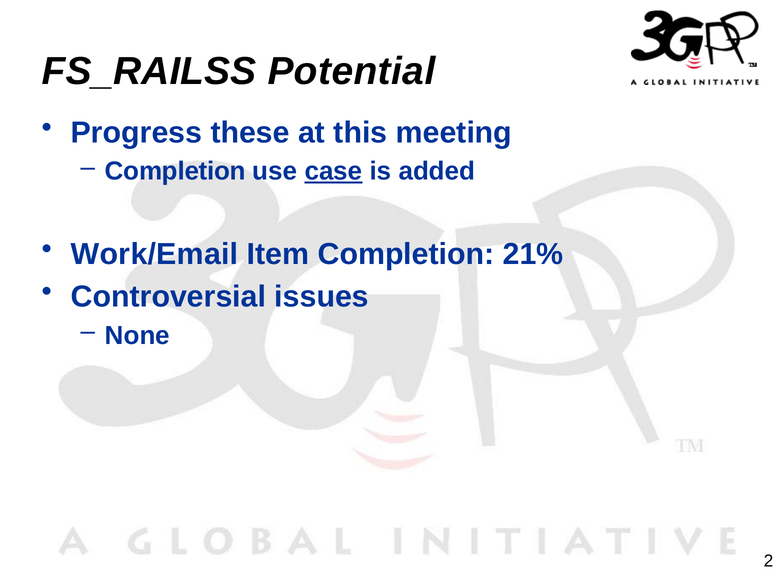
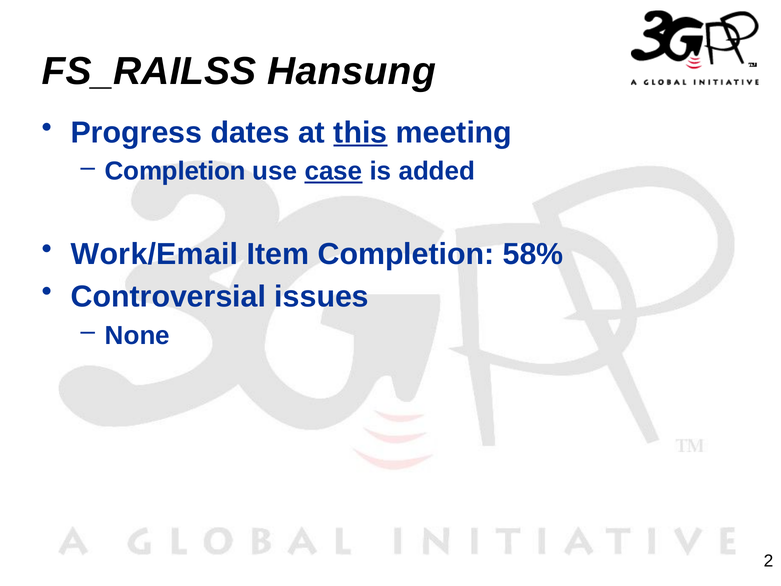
Potential: Potential -> Hansung (352, 72)
these: these -> dates (250, 132)
this underline: none -> present (360, 132)
21%: 21% -> 58% (533, 254)
